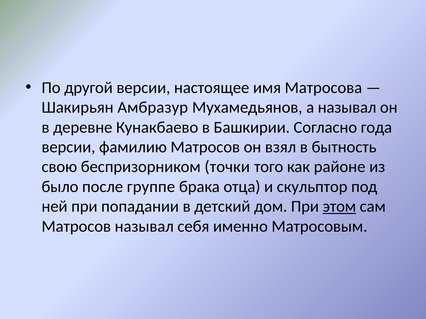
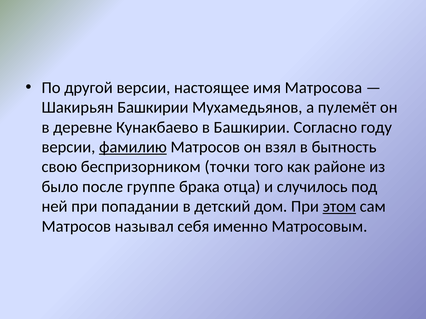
Шакирьян Амбразур: Амбразур -> Башкирии (153, 108)
а называл: называл -> пулемёт (347, 108)
года: года -> году (376, 127)
фамилию underline: none -> present (133, 147)
скульптор: скульптор -> случилось (312, 187)
